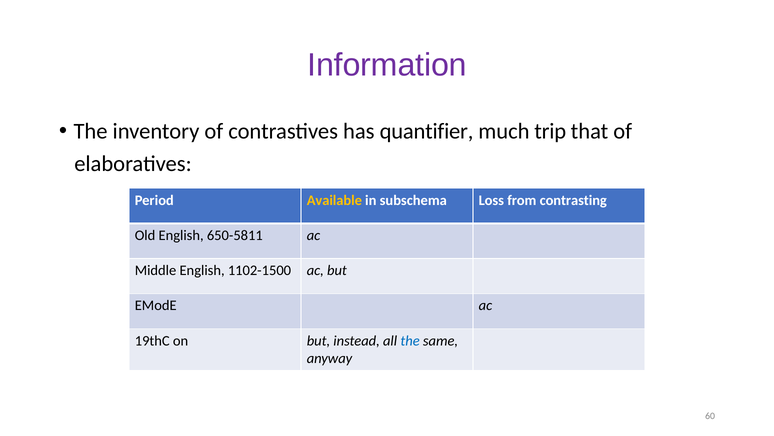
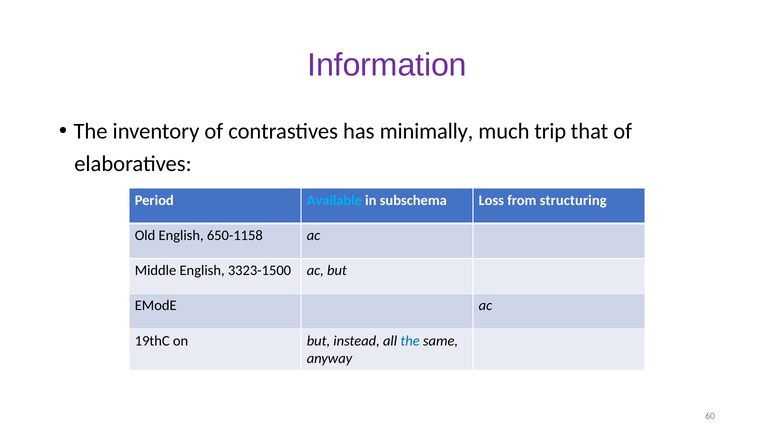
quantifier: quantifier -> minimally (427, 131)
Available colour: yellow -> light blue (334, 200)
contrasting: contrasting -> structuring (573, 200)
650-5811: 650-5811 -> 650-1158 (235, 235)
1102-1500: 1102-1500 -> 3323-1500 (259, 270)
